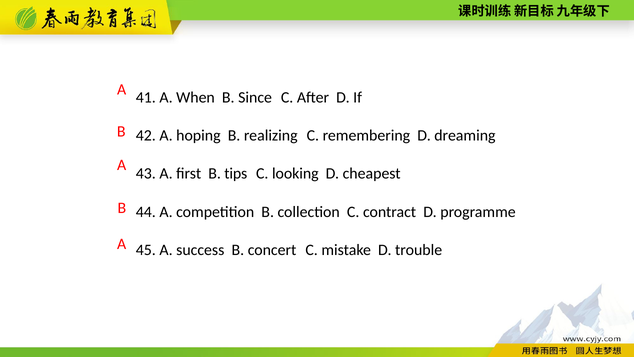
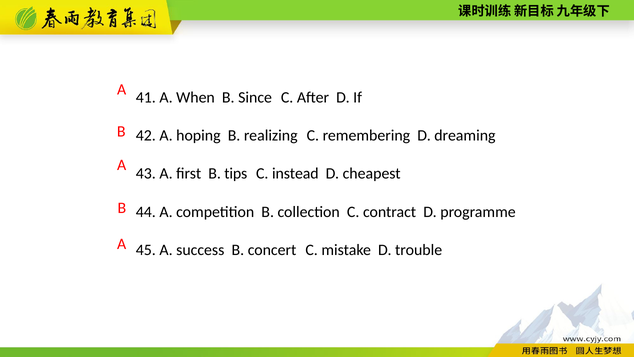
looking: looking -> instead (295, 174)
